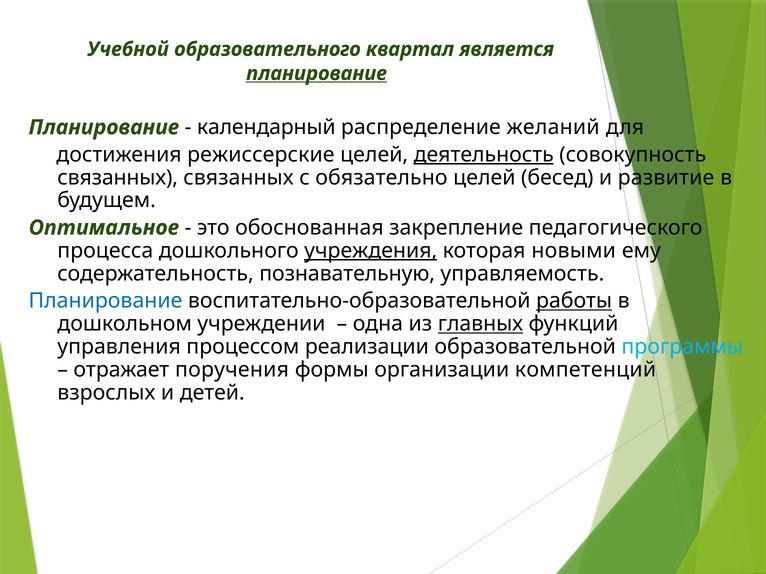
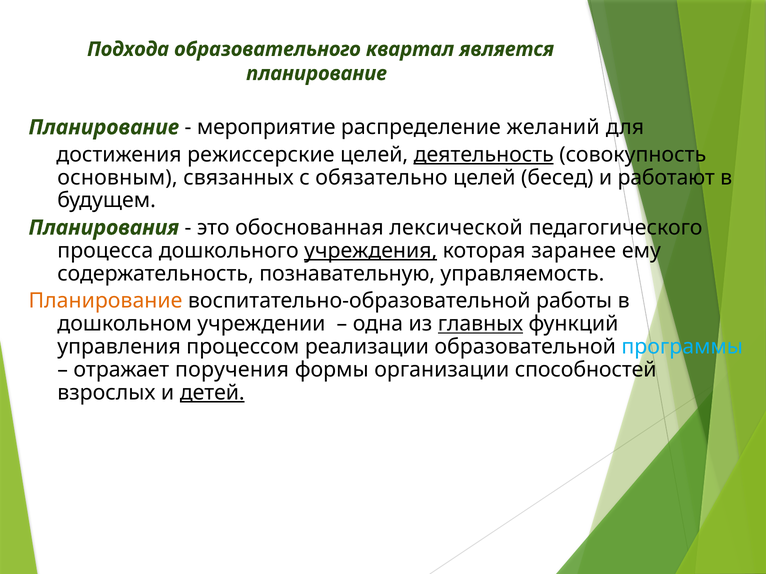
Учебной: Учебной -> Подхода (128, 49)
планирование underline: present -> none (317, 74)
календарный: календарный -> мероприятие (266, 127)
связанных: связанных -> основным (118, 178)
развитие: развитие -> работают (666, 178)
Оптимальное: Оптимальное -> Планирования (104, 228)
закрепление: закрепление -> лексической (456, 228)
новыми: новыми -> заранее (574, 251)
Планирование colour: blue -> orange (106, 301)
работы underline: present -> none (574, 301)
компетенций: компетенций -> способностей (586, 370)
детей underline: none -> present (212, 393)
